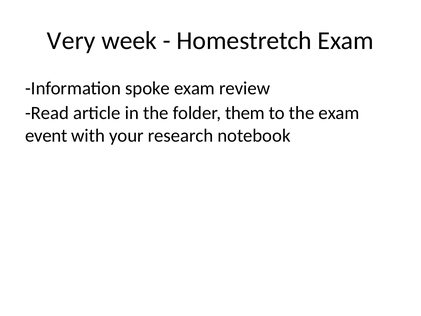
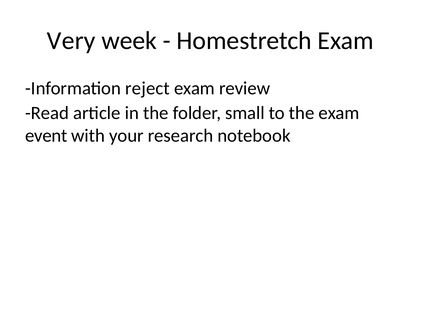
spoke: spoke -> reject (148, 88)
them: them -> small (245, 113)
